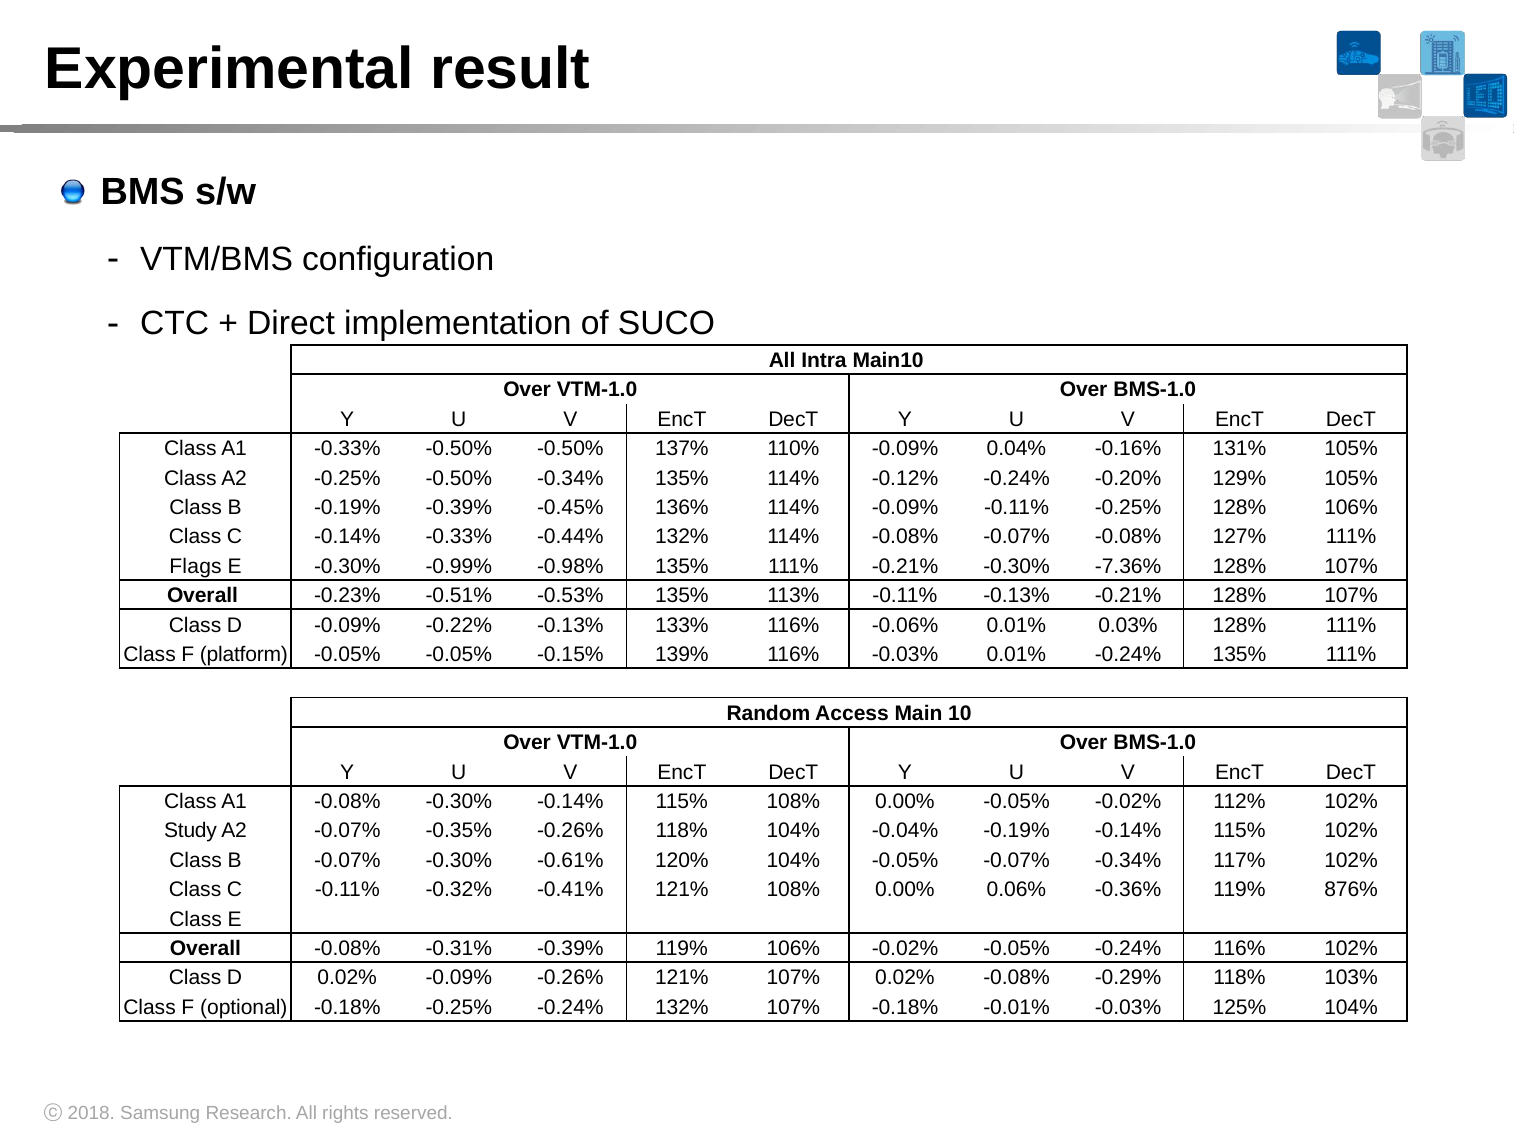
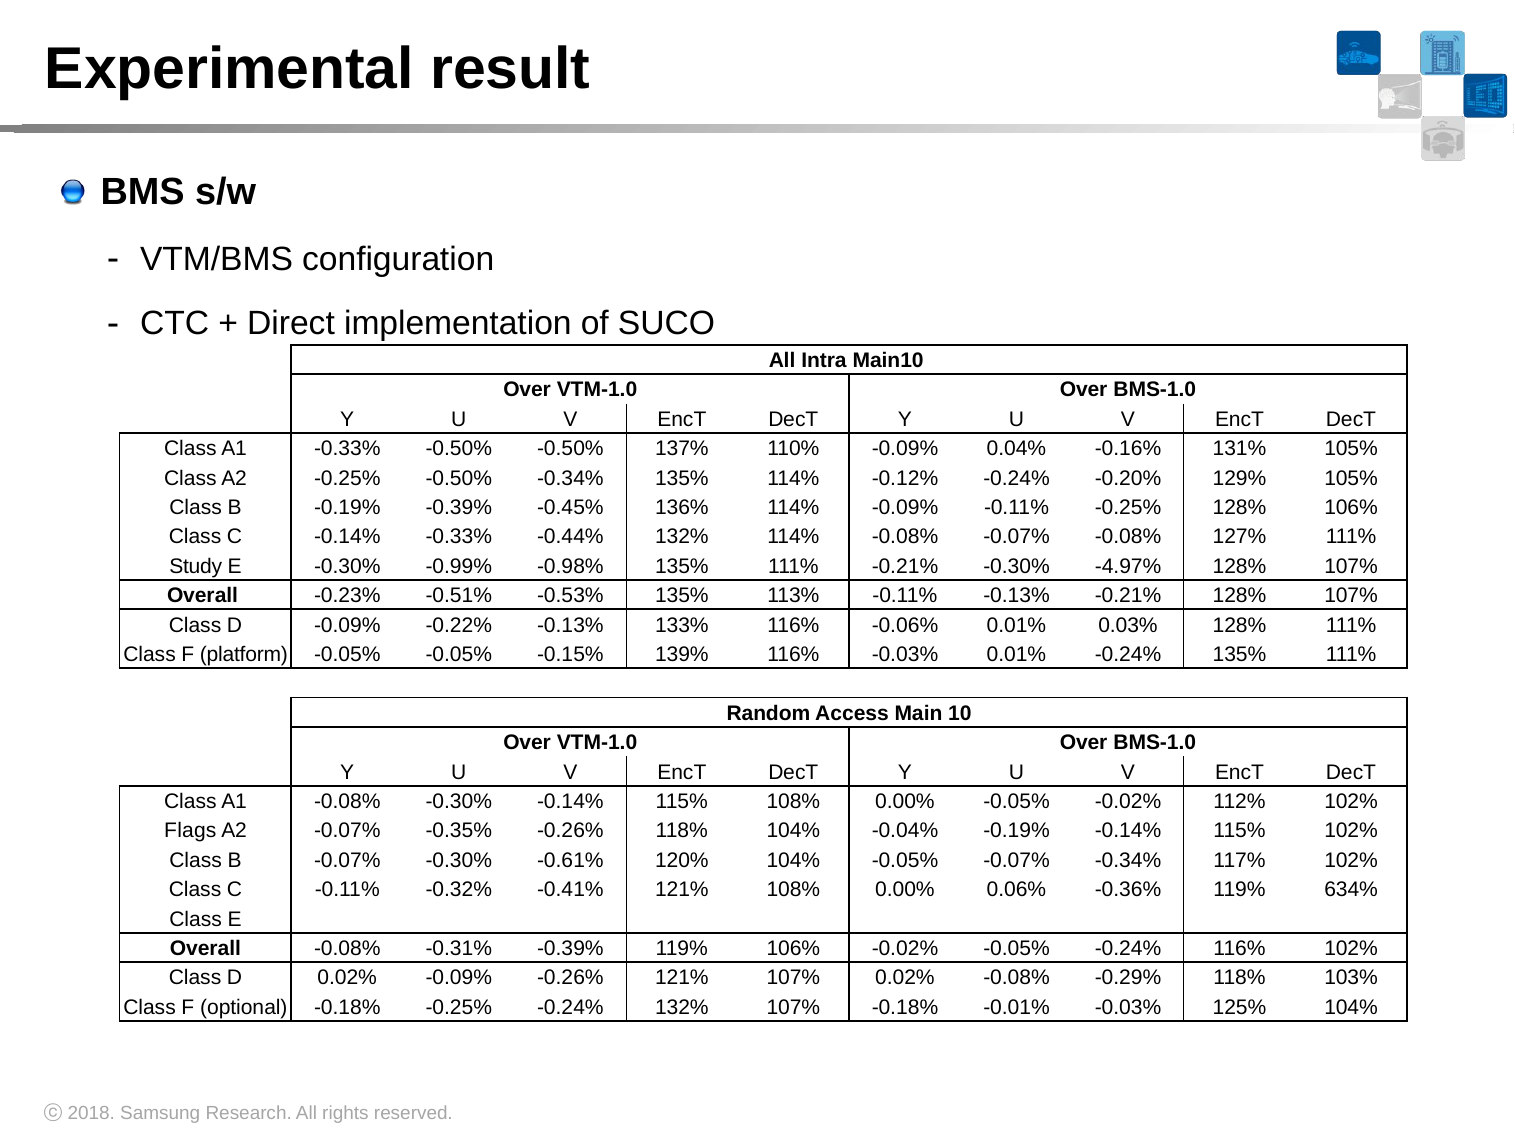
Flags: Flags -> Study (196, 566)
-7.36%: -7.36% -> -4.97% (1128, 566)
Study: Study -> Flags (190, 831)
876%: 876% -> 634% (1351, 890)
